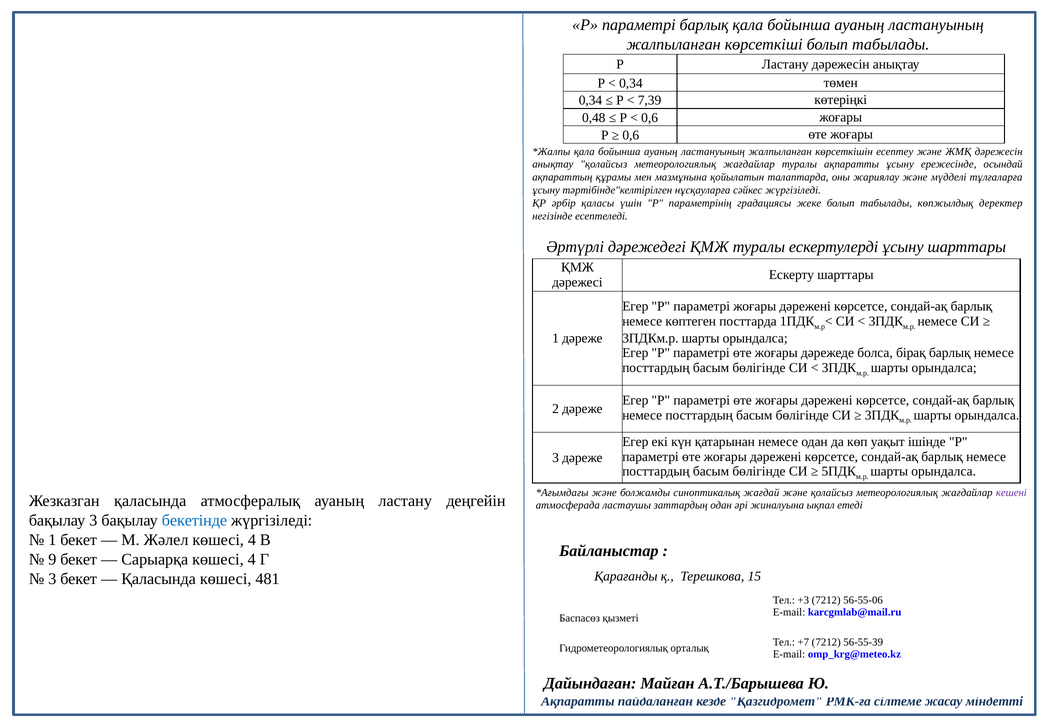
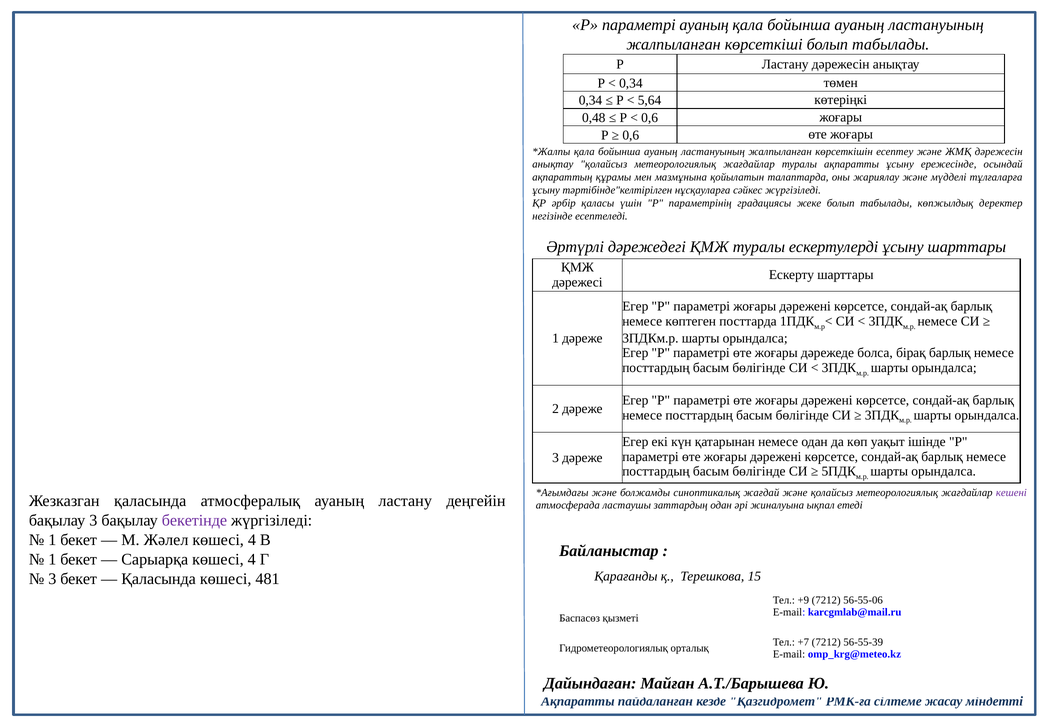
параметрі барлық: барлық -> ауаның (704, 25)
7,39: 7,39 -> 5,64 (650, 100)
бекетінде colour: blue -> purple (194, 520)
9: 9 -> 1 (52, 559)
+3: +3 -> +9 (803, 600)
